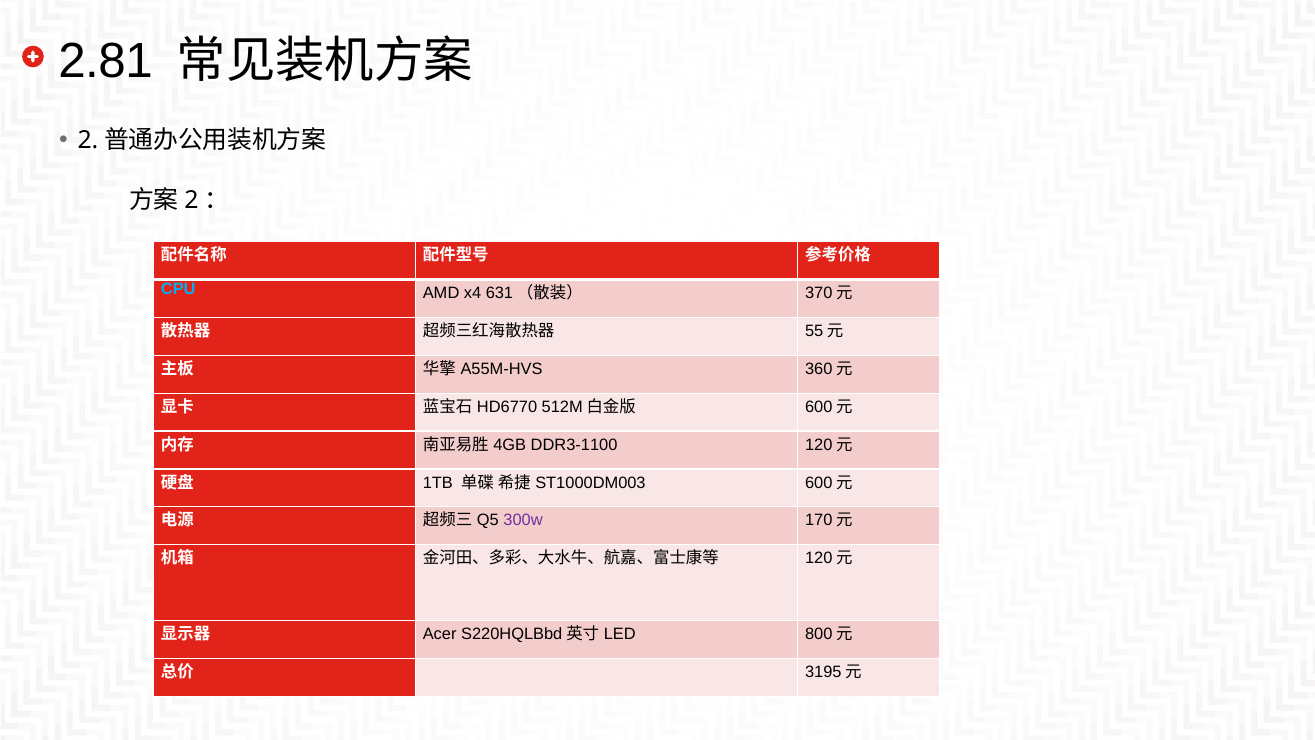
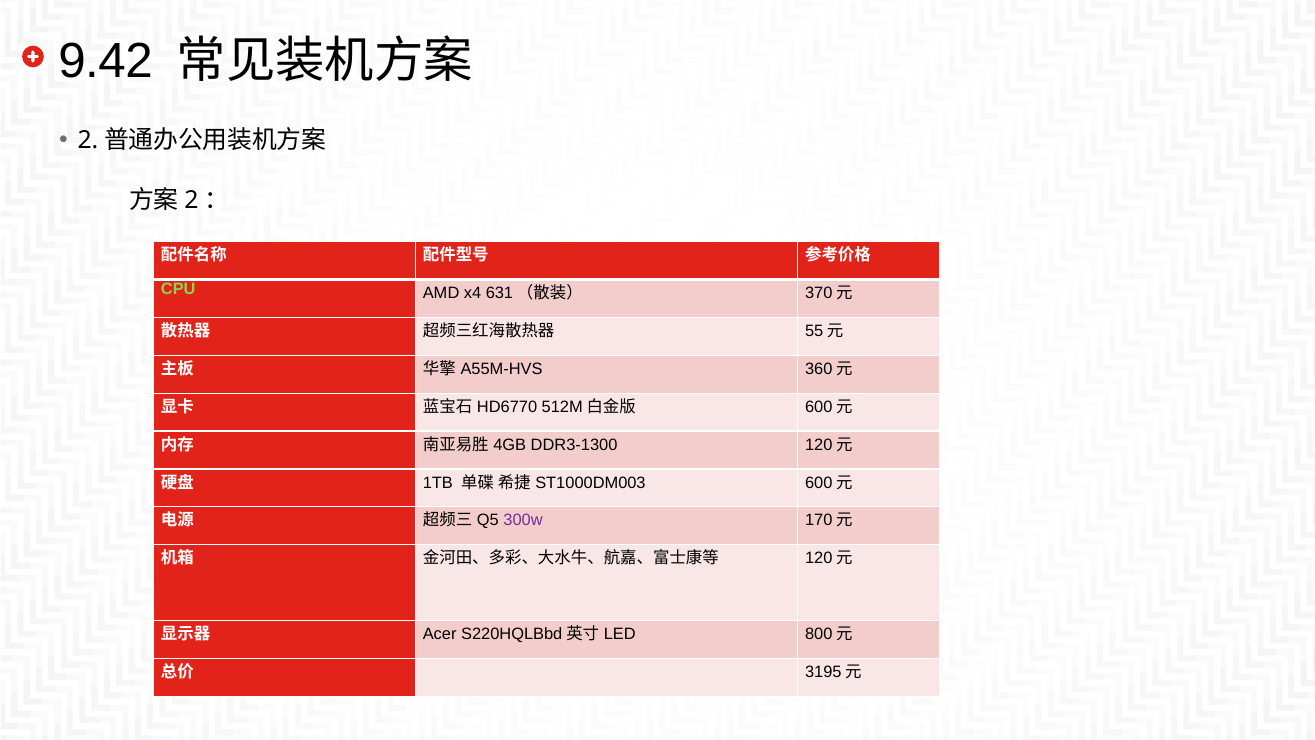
2.81: 2.81 -> 9.42 (106, 61)
CPU colour: light blue -> light green (178, 289)
DDR3-1100: DDR3-1100 -> DDR3-1300 (574, 445)
